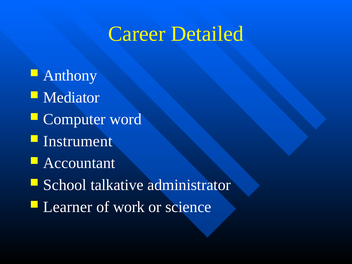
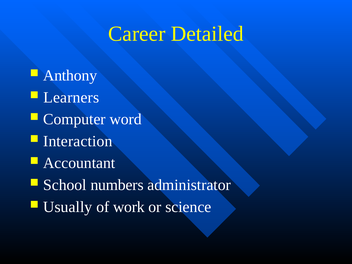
Mediator: Mediator -> Learners (71, 97)
Instrument: Instrument -> Interaction (78, 141)
talkative: talkative -> numbers (117, 185)
Learner: Learner -> Usually (68, 207)
